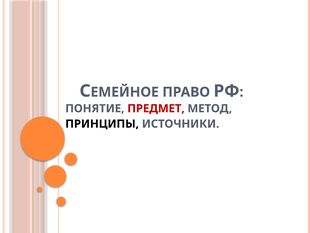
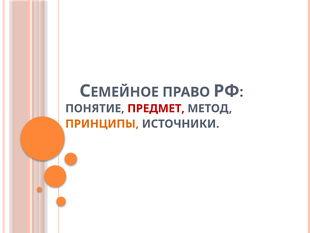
ПРИНЦИПЫ colour: black -> orange (102, 124)
